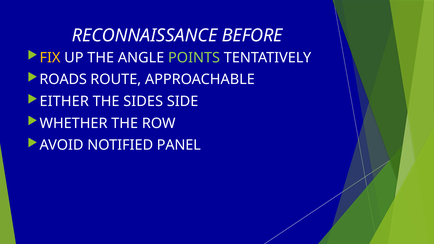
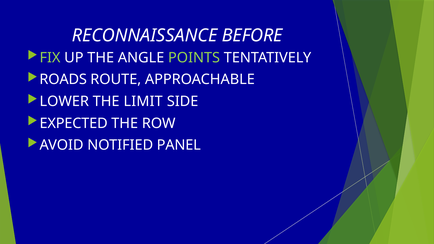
FIX colour: yellow -> light green (50, 58)
EITHER: EITHER -> LOWER (64, 101)
SIDES: SIDES -> LIMIT (143, 101)
WHETHER: WHETHER -> EXPECTED (74, 123)
